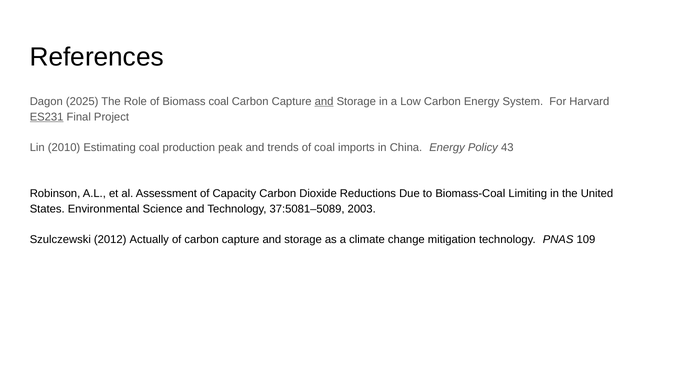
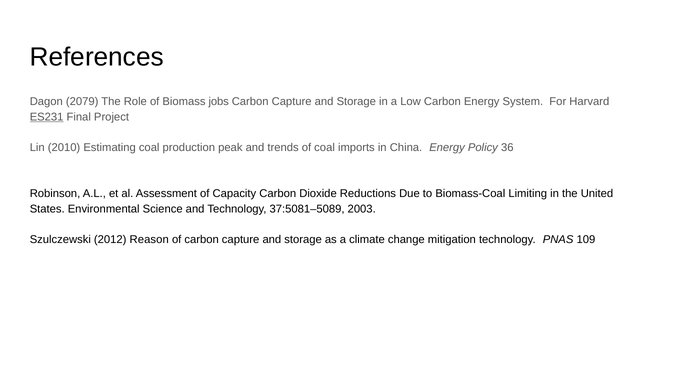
2025: 2025 -> 2079 (82, 101)
Biomass coal: coal -> jobs (219, 101)
and underline: present -> none (324, 101)
43: 43 -> 36 (507, 147)
Actually: Actually -> Reason (149, 239)
